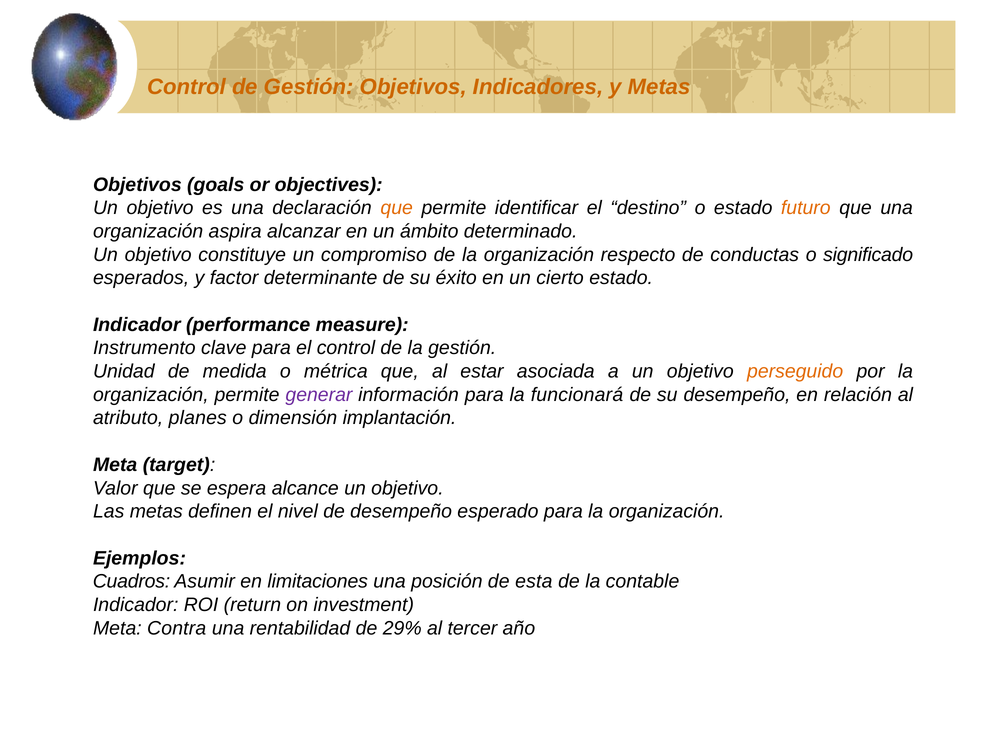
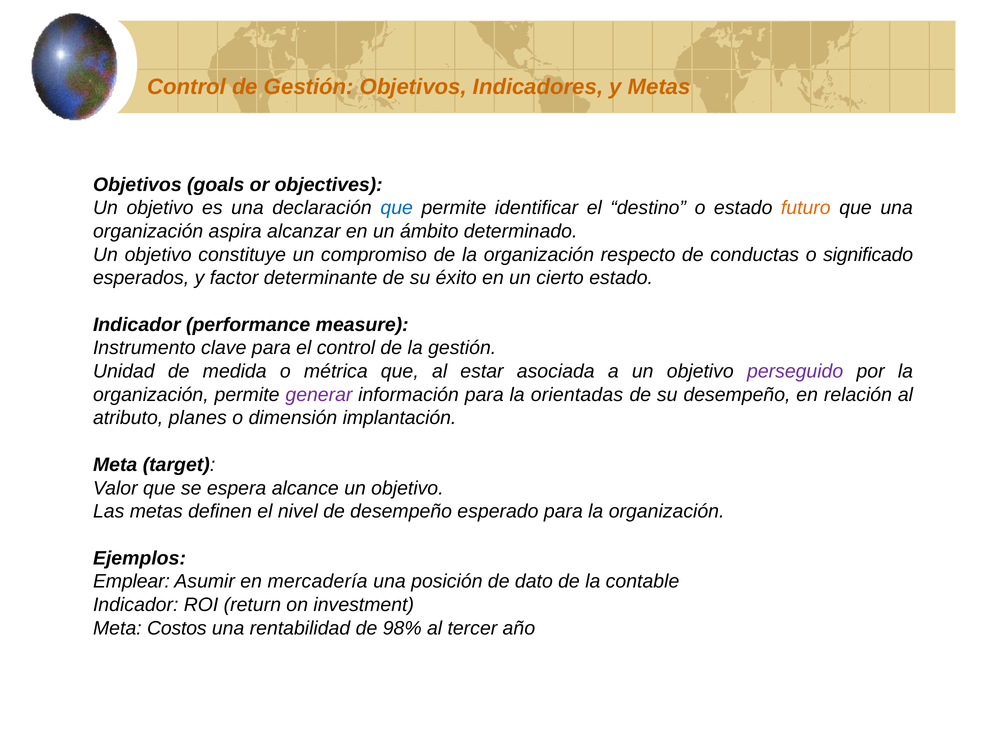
que colour: orange -> blue (397, 208)
perseguido colour: orange -> purple (795, 371)
funcionará: funcionará -> orientadas (577, 394)
Cuadros: Cuadros -> Emplear (131, 581)
limitaciones: limitaciones -> mercadería (318, 581)
esta: esta -> dato (534, 581)
Contra: Contra -> Costos (177, 628)
29%: 29% -> 98% (402, 628)
